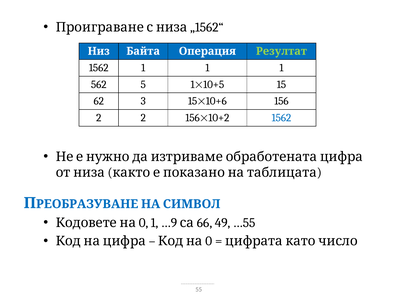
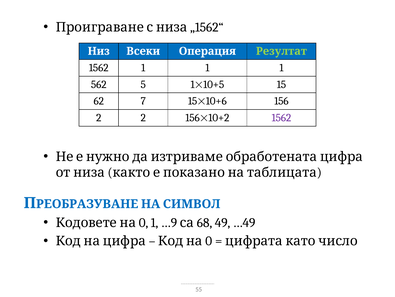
Байта: Байта -> Всеки (143, 51)
3: 3 -> 7 (143, 101)
1562 colour: blue -> purple (281, 117)
66: 66 -> 68 (205, 222)
…55: …55 -> …49 (244, 222)
